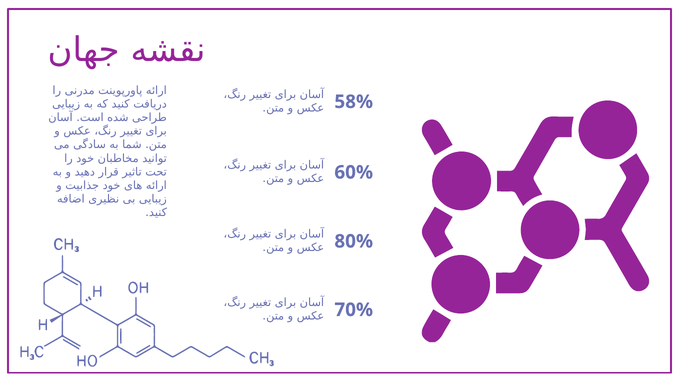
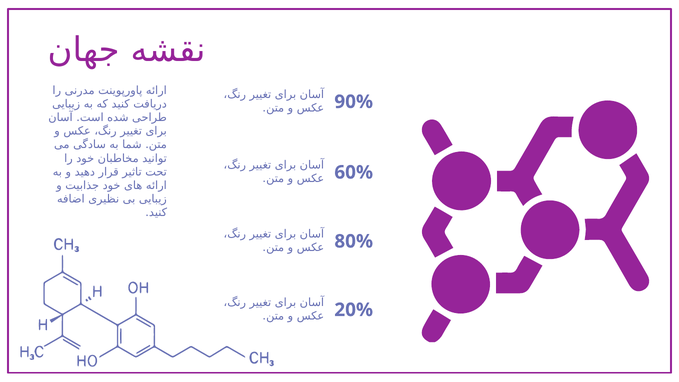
58%: 58% -> 90% (354, 102)
70%: 70% -> 20% (354, 310)
